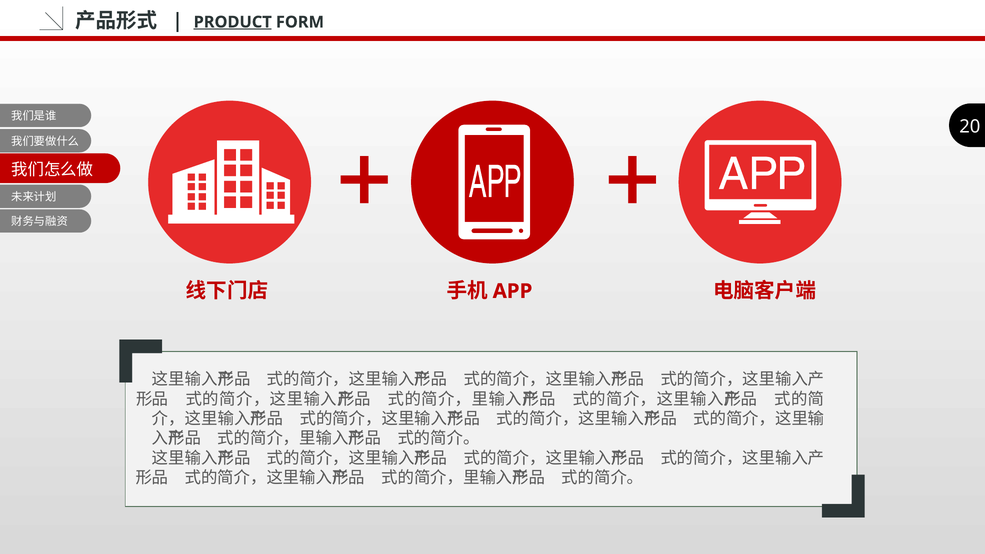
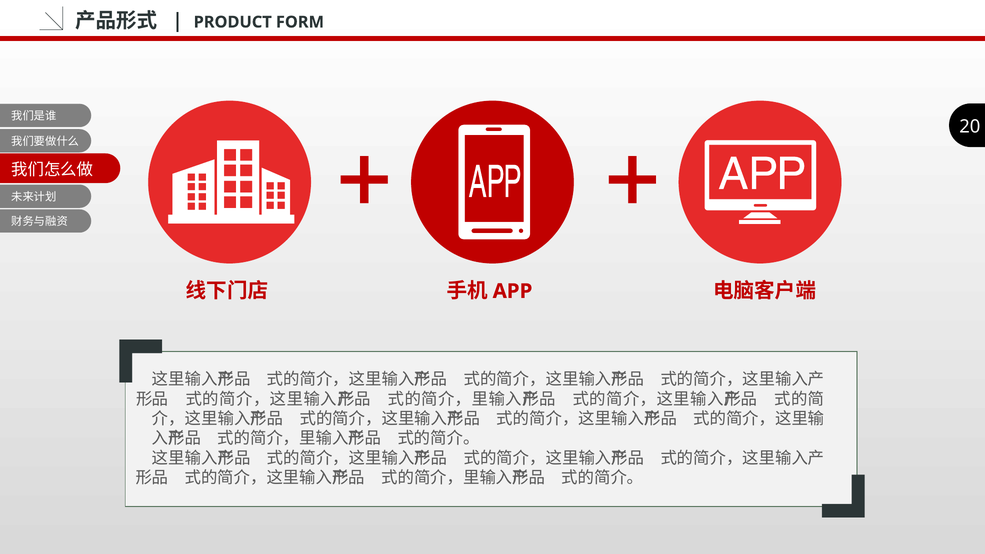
PRODUCT underline: present -> none (233, 22)
